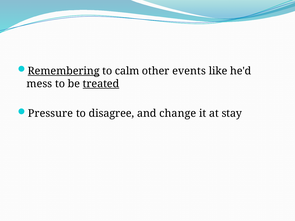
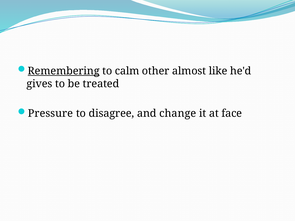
events: events -> almost (189, 71)
mess: mess -> gives (39, 84)
treated underline: present -> none (101, 84)
stay: stay -> face (232, 114)
